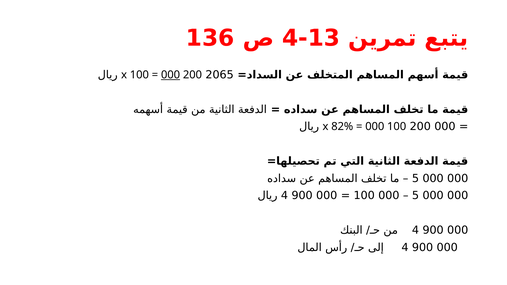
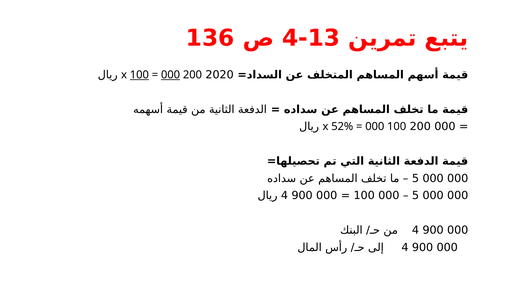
2065: 2065 -> 2020 (220, 75)
100 underline: none -> present (139, 75)
82%: 82% -> 52% (342, 127)
